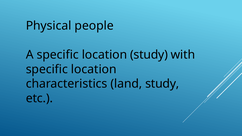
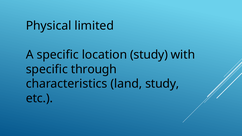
people: people -> limited (94, 26)
location: location -> through (94, 69)
